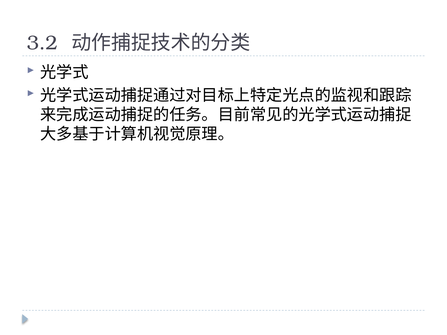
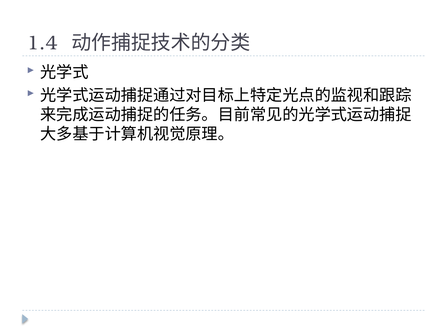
3.2: 3.2 -> 1.4 (42, 43)
